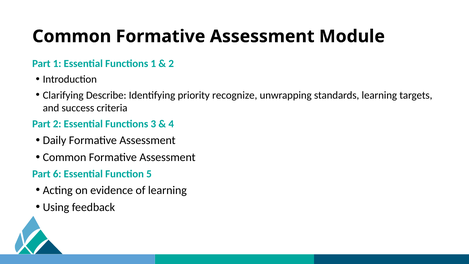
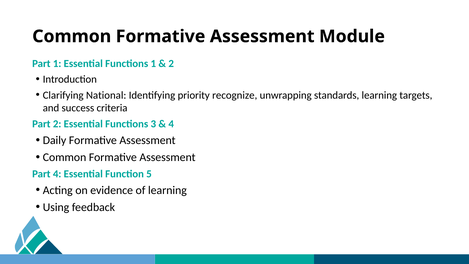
Describe: Describe -> National (106, 95)
Part 6: 6 -> 4 (57, 174)
